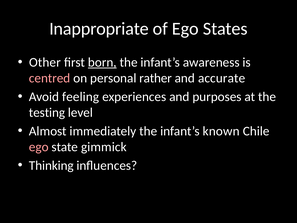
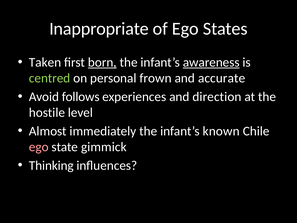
Other: Other -> Taken (45, 62)
awareness underline: none -> present (211, 62)
centred colour: pink -> light green (50, 78)
rather: rather -> frown (156, 78)
feeling: feeling -> follows (81, 97)
purposes: purposes -> direction (217, 97)
testing: testing -> hostile (47, 112)
